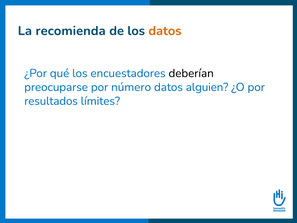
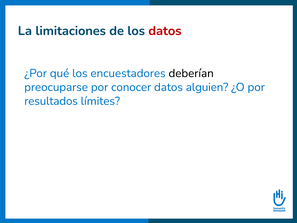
recomienda: recomienda -> limitaciones (71, 31)
datos colour: orange -> red (165, 31)
número: número -> conocer (131, 87)
